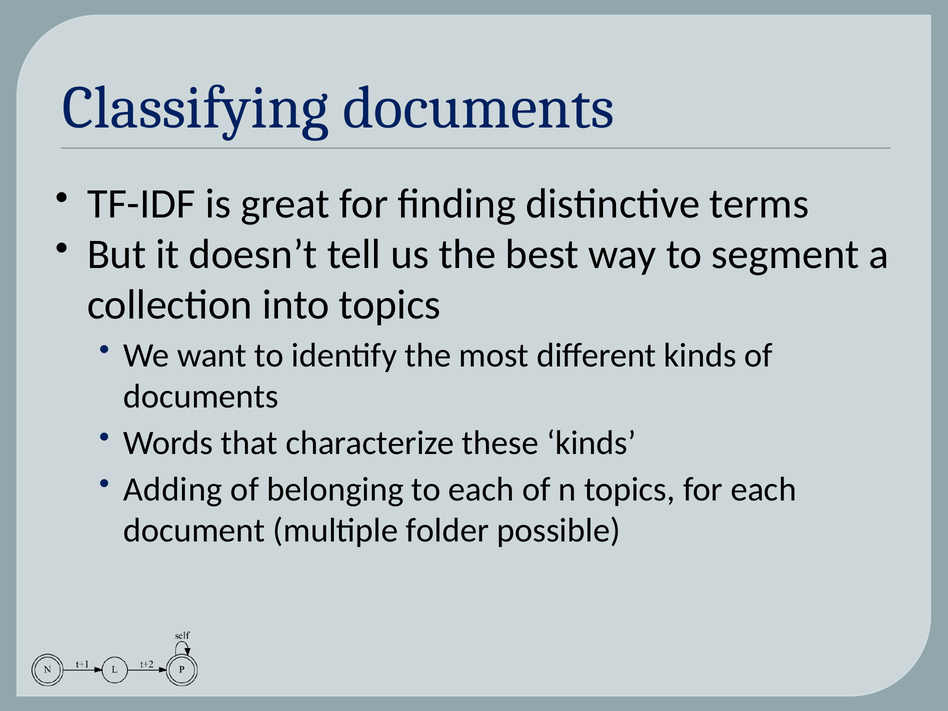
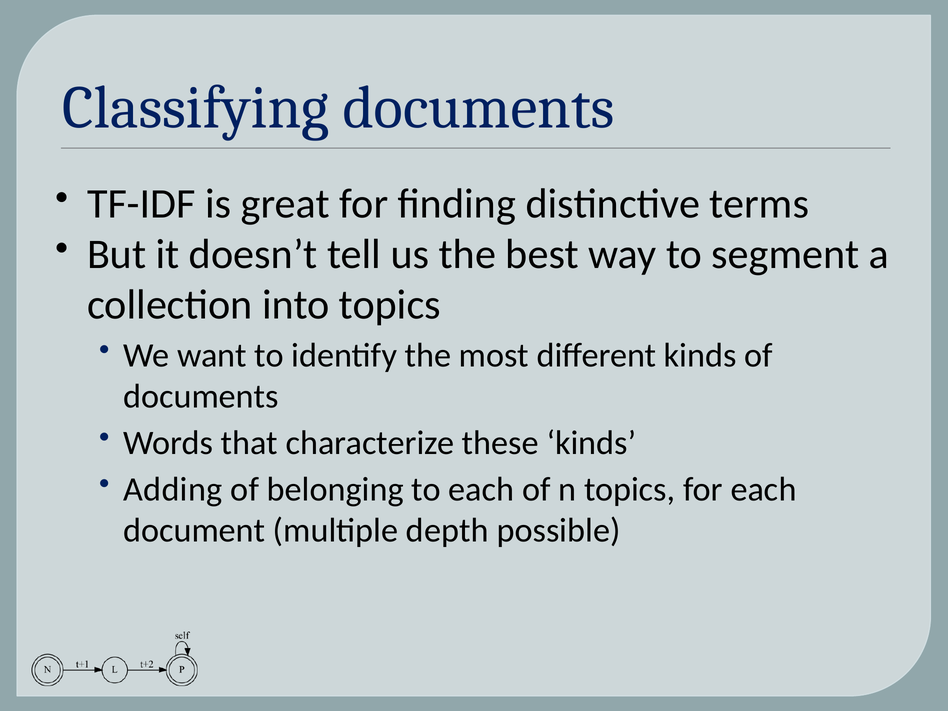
folder: folder -> depth (447, 531)
